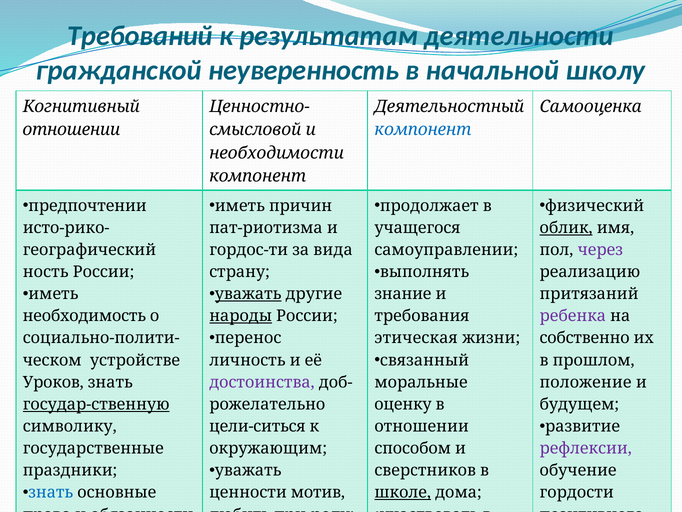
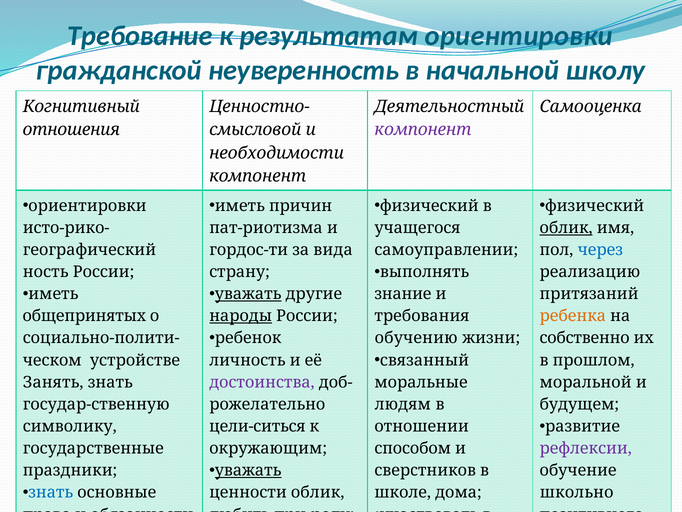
Требований: Требований -> Требование (140, 36)
результатам деятельности: деятельности -> ориентировки (519, 36)
отношении: отношении -> отношения (71, 130)
компонент colour: blue -> purple (423, 130)
предпочтении: предпочтении -> ориентировки (87, 206)
продолжает: продолжает -> физический (429, 206)
через colour: purple -> blue (600, 250)
необходимость: необходимость -> общепринятых (84, 316)
ребенка colour: purple -> orange (573, 316)
перенос: перенос -> ребенок (248, 338)
этическая: этическая -> обучению (416, 338)
Уроков: Уроков -> Занять (53, 382)
положение: положение -> моральной (586, 382)
государ-ственную underline: present -> none (96, 404)
оценку: оценку -> людям (403, 404)
уважать underline: none -> present (248, 470)
ценности мотив: мотив -> облик (318, 492)
школе underline: present -> none (403, 492)
гордости: гордости -> школьно (577, 492)
